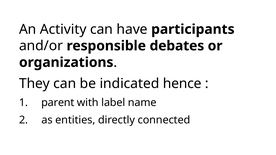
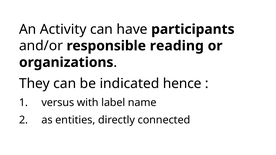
debates: debates -> reading (177, 46)
parent: parent -> versus (58, 103)
